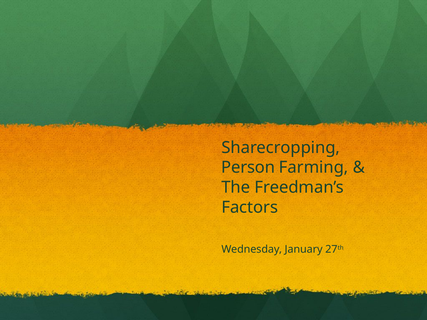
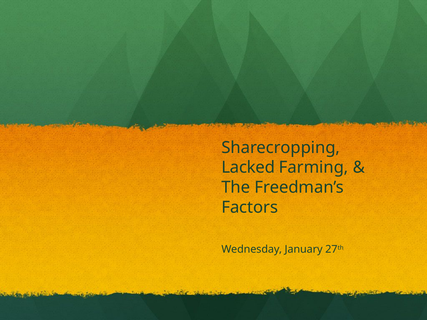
Person: Person -> Lacked (248, 168)
